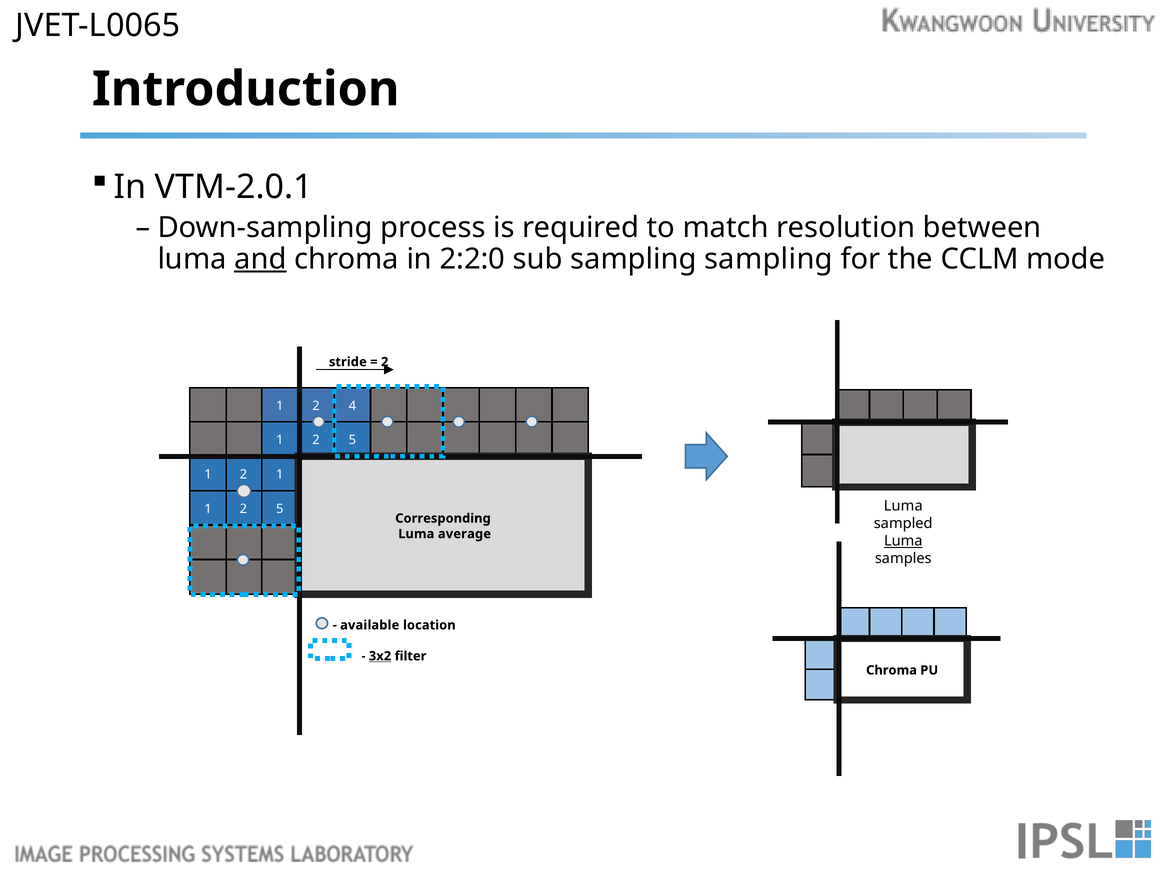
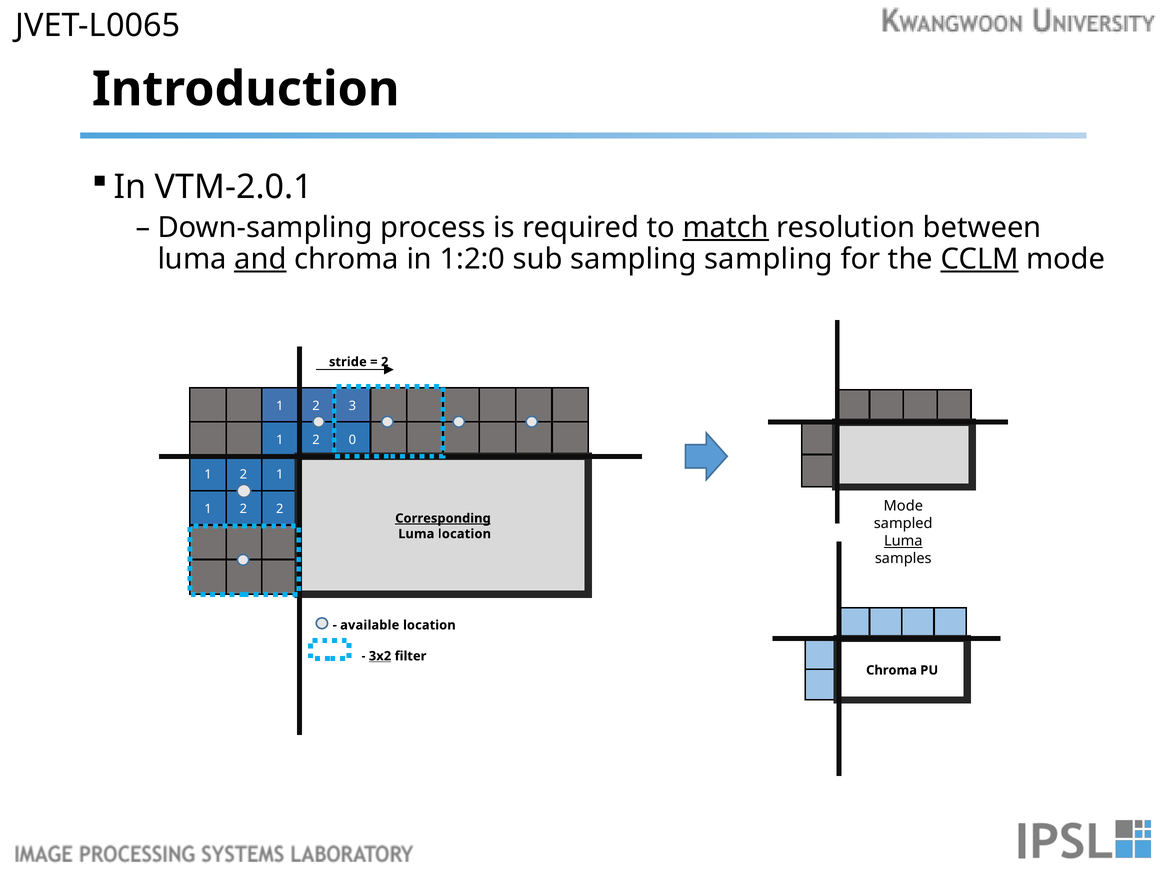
match underline: none -> present (726, 227)
2:2:0: 2:2:0 -> 1:2:0 (472, 259)
CCLM underline: none -> present (980, 259)
4: 4 -> 3 (352, 406)
5: 5 -> 0 (352, 440)
Luma: Luma -> Mode (903, 506)
5: 5 -> 2 (280, 509)
Corresponding underline: none -> present (443, 519)
Luma average: average -> location (464, 534)
